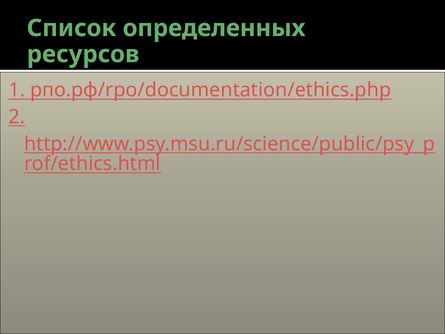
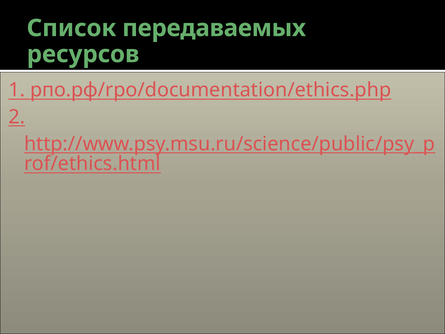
определенных: определенных -> передаваемых (214, 28)
